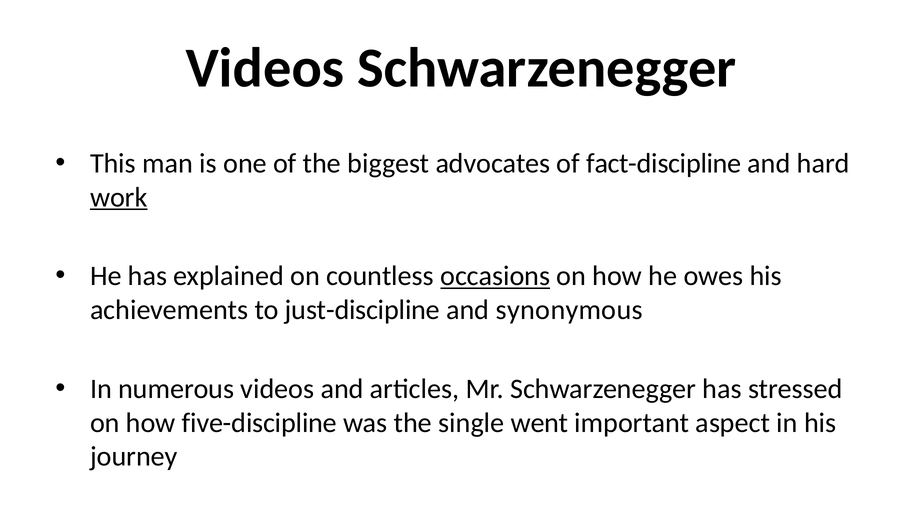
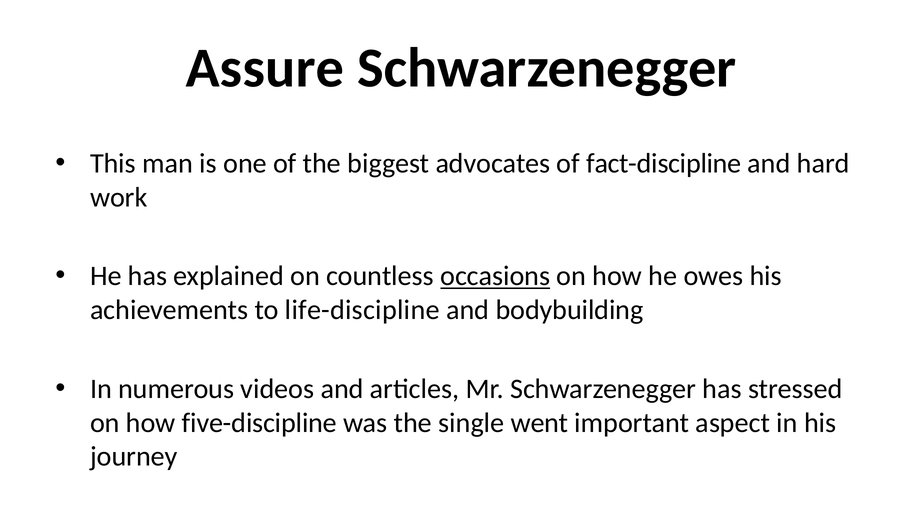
Videos: Videos -> Assure (265, 68)
work underline: present -> none (119, 197)
just-discipline: just-discipline -> life-discipline (362, 310)
synonymous: synonymous -> bodybuilding (570, 310)
